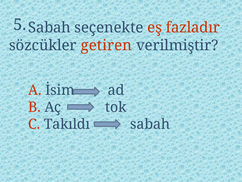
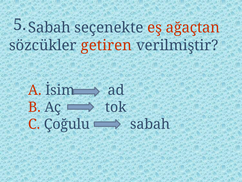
fazladır: fazladır -> ağaçtan (193, 28)
Takıldı: Takıldı -> Çoğulu (67, 124)
